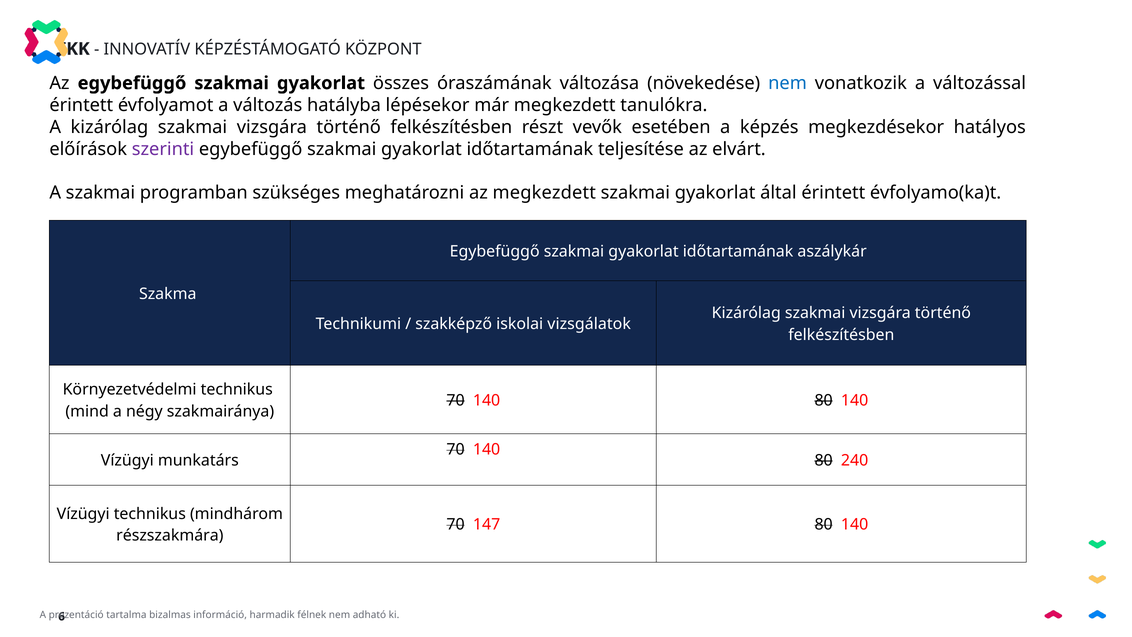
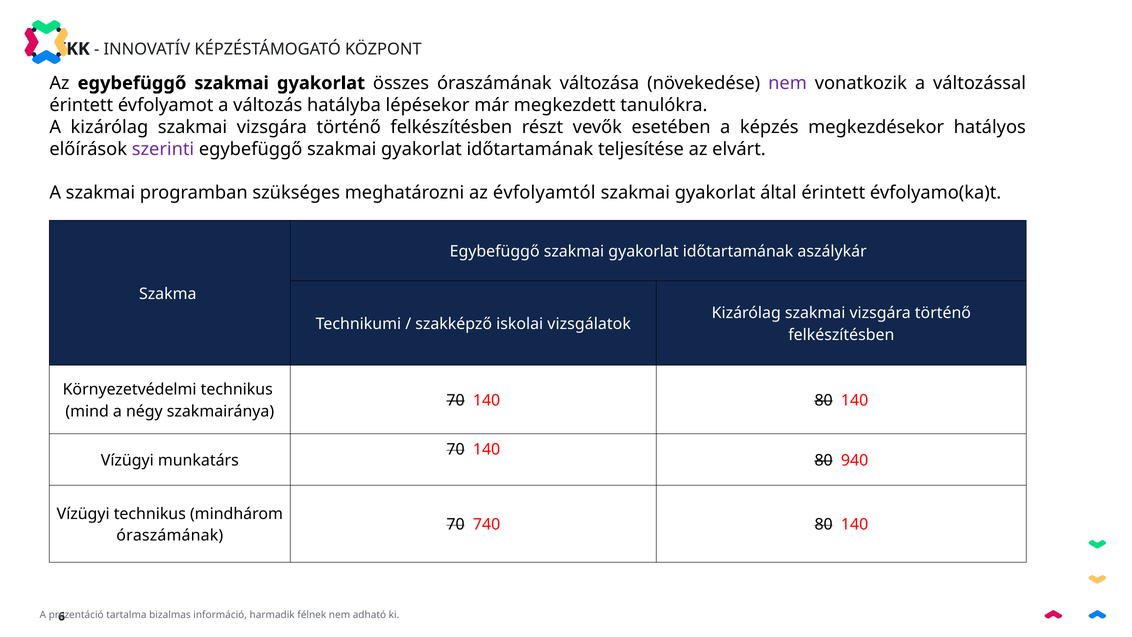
nem colour: blue -> purple (788, 83)
az megkezdett: megkezdett -> évfolyamtól (544, 193)
240: 240 -> 940 (855, 460)
147: 147 -> 740 (487, 525)
részszakmára: részszakmára -> óraszámának (170, 535)
